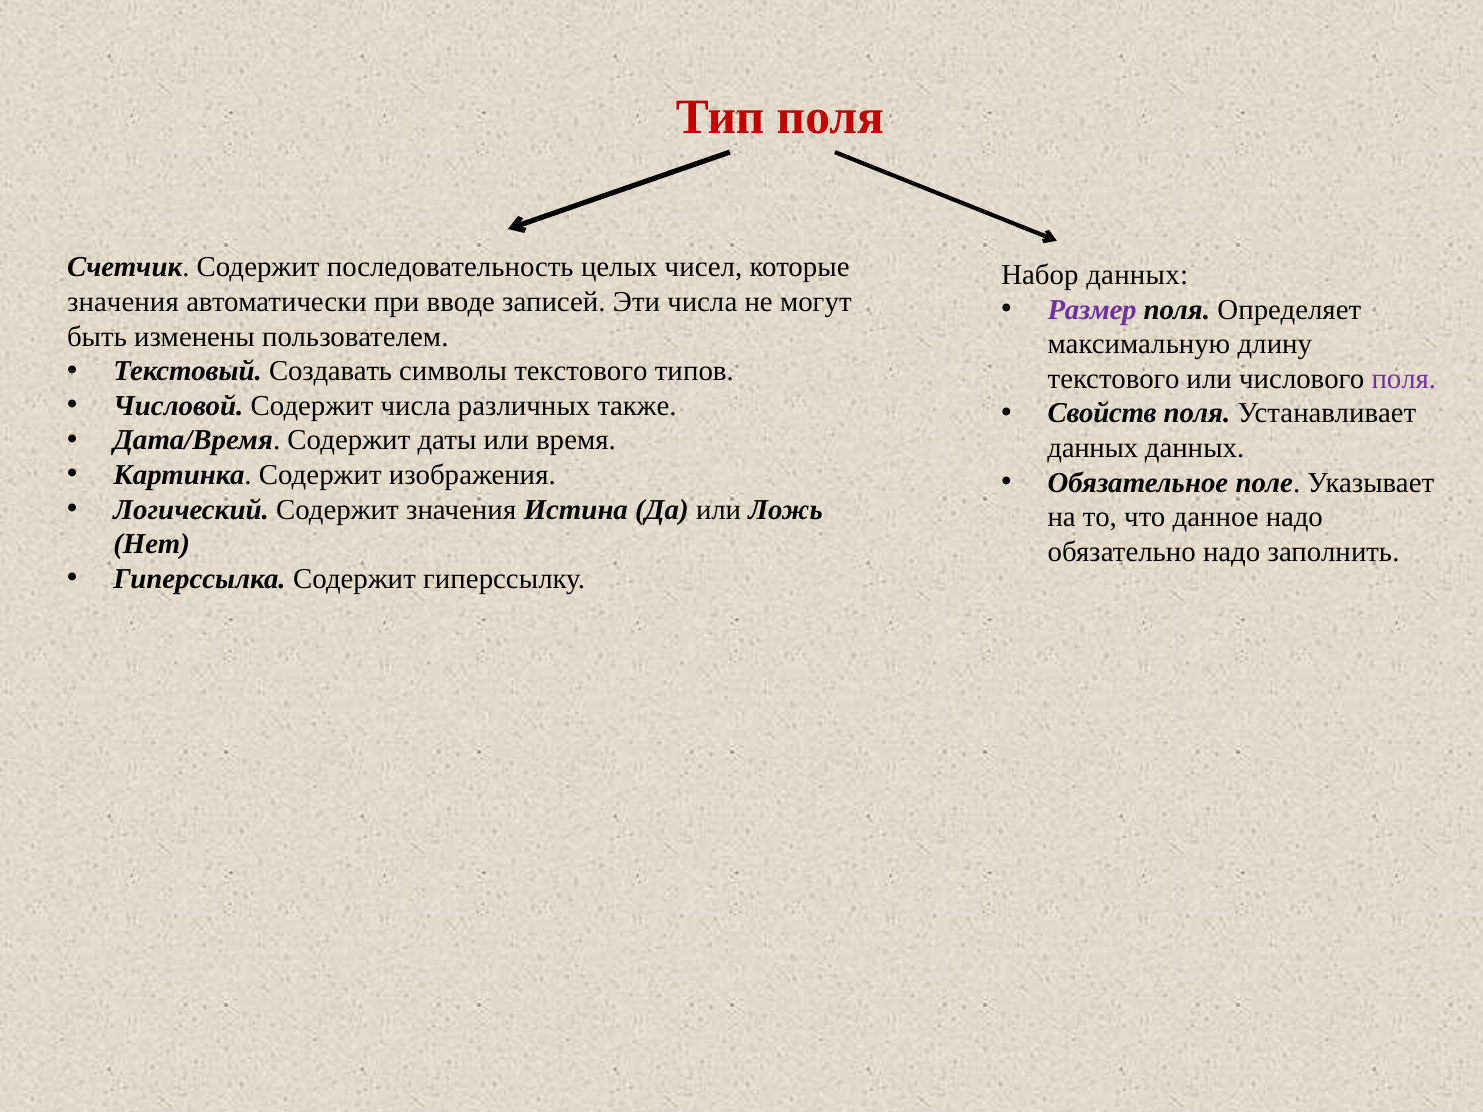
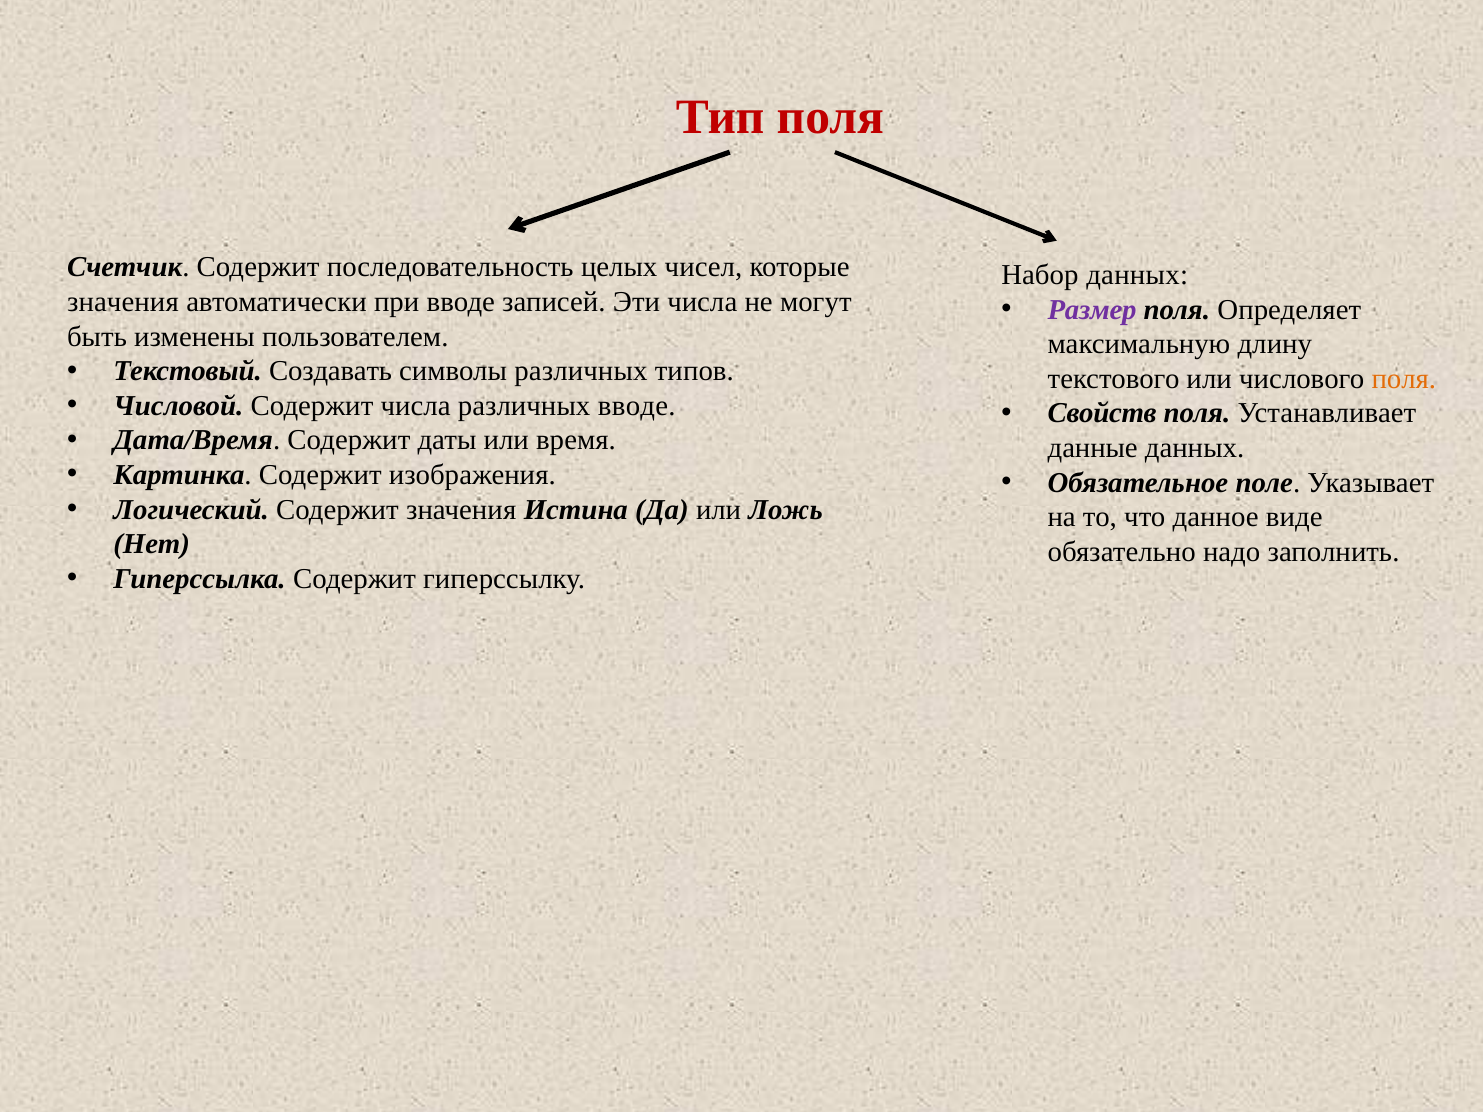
символы текстового: текстового -> различных (581, 371)
поля colour: purple -> orange (1404, 379)
различных также: также -> вводе (637, 406)
данных: данных -> данные (1093, 448)
данное надо: надо -> виде (1294, 517)
